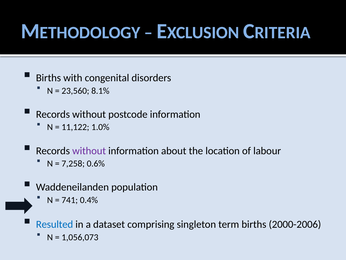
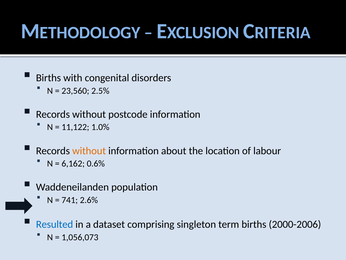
8.1%: 8.1% -> 2.5% (100, 91)
without colour: purple -> orange (89, 150)
7,258: 7,258 -> 6,162 (73, 163)
0.4%: 0.4% -> 2.6% (89, 200)
